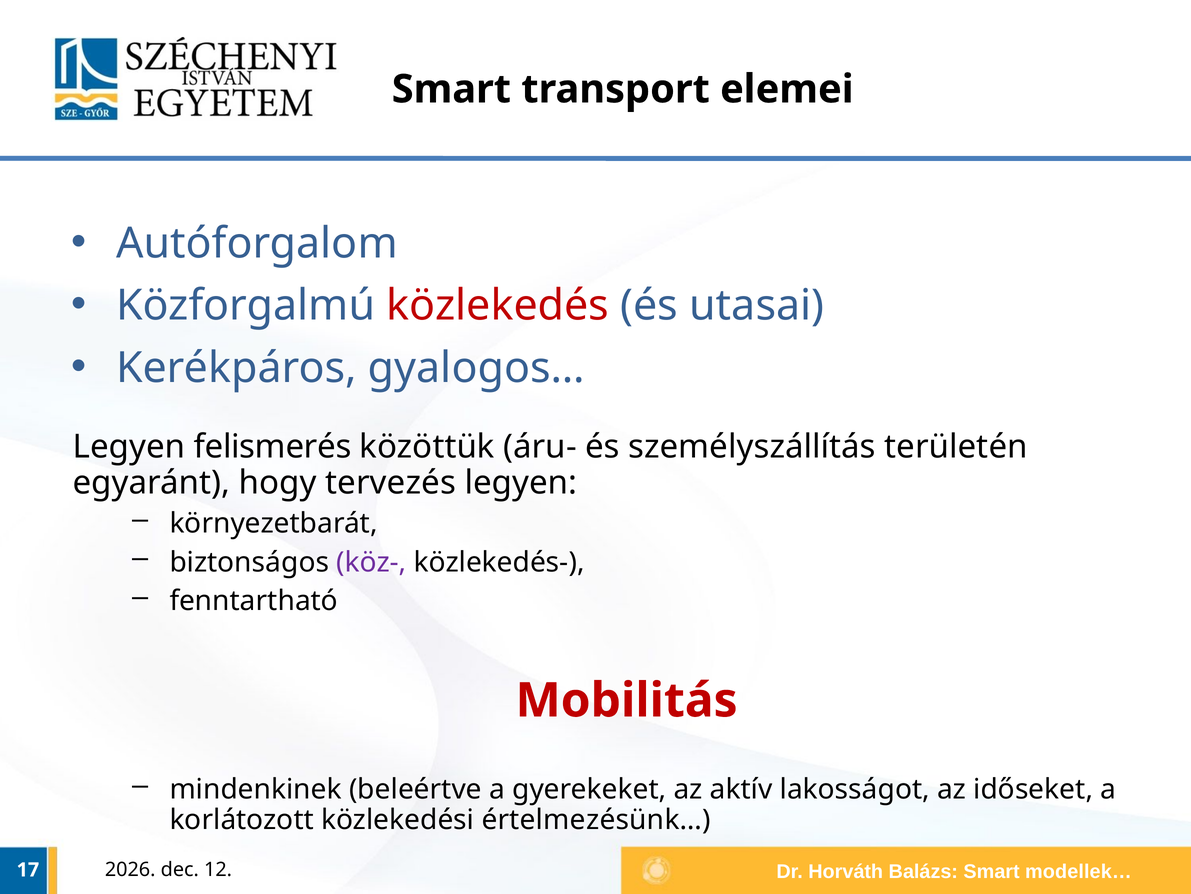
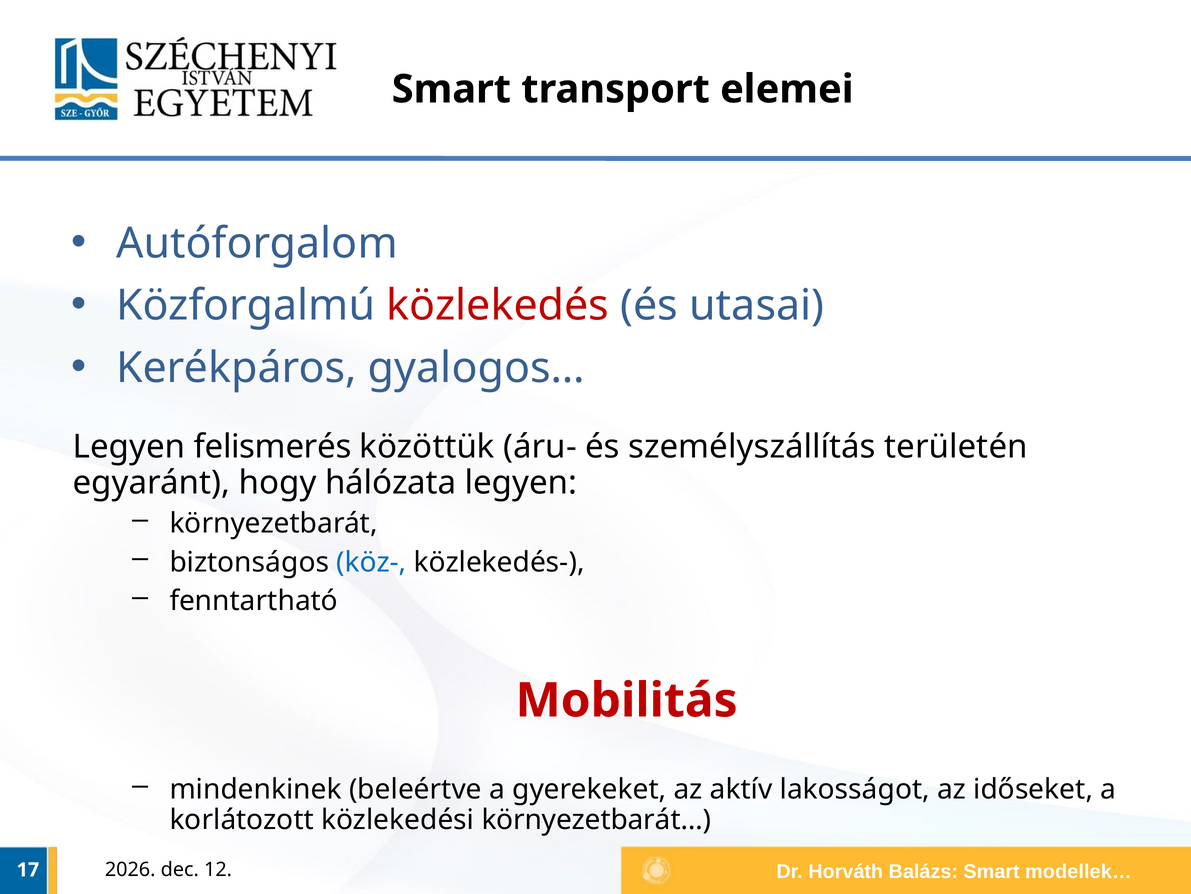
tervezés: tervezés -> hálózata (391, 482)
köz- colour: purple -> blue (371, 562)
értelmezésünk…: értelmezésünk… -> környezetbarát… (596, 819)
